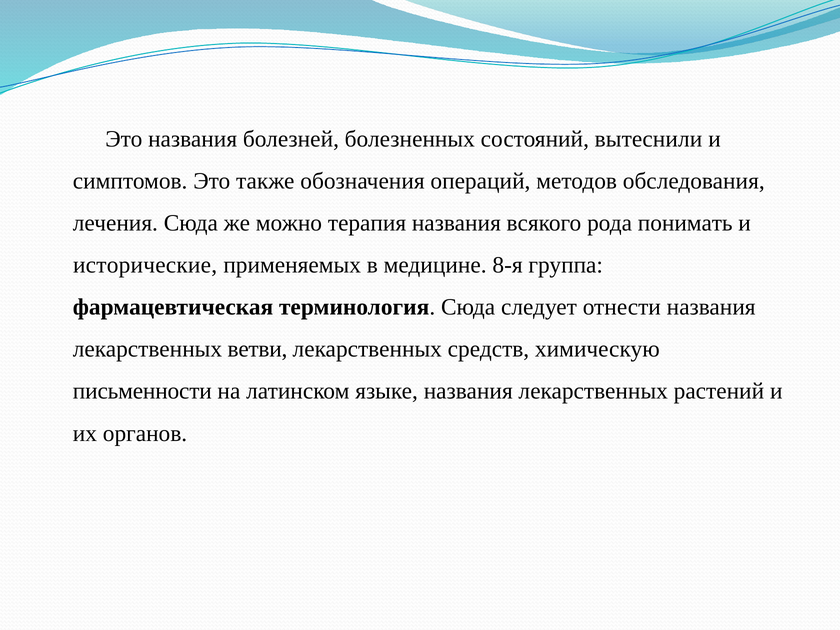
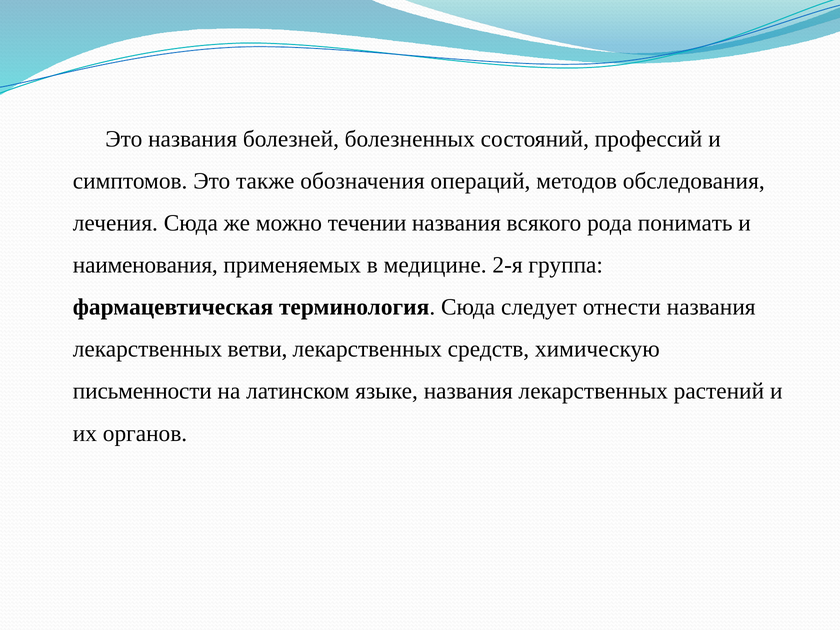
вытеснили: вытеснили -> профессий (649, 139)
терапия: терапия -> течении (367, 223)
исторические: исторические -> наименования (145, 265)
8-я: 8-я -> 2-я (508, 265)
